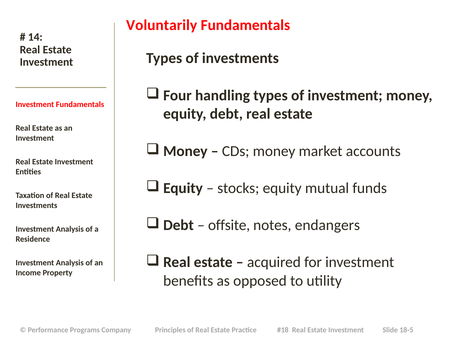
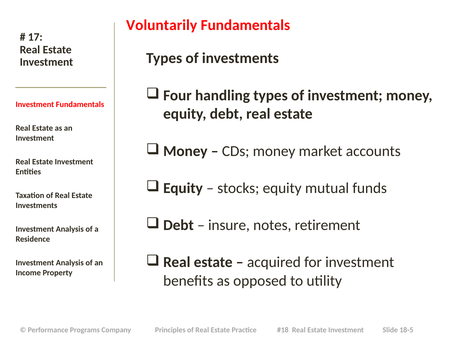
14: 14 -> 17 (35, 37)
offsite: offsite -> insure (229, 225)
endangers: endangers -> retirement (328, 225)
